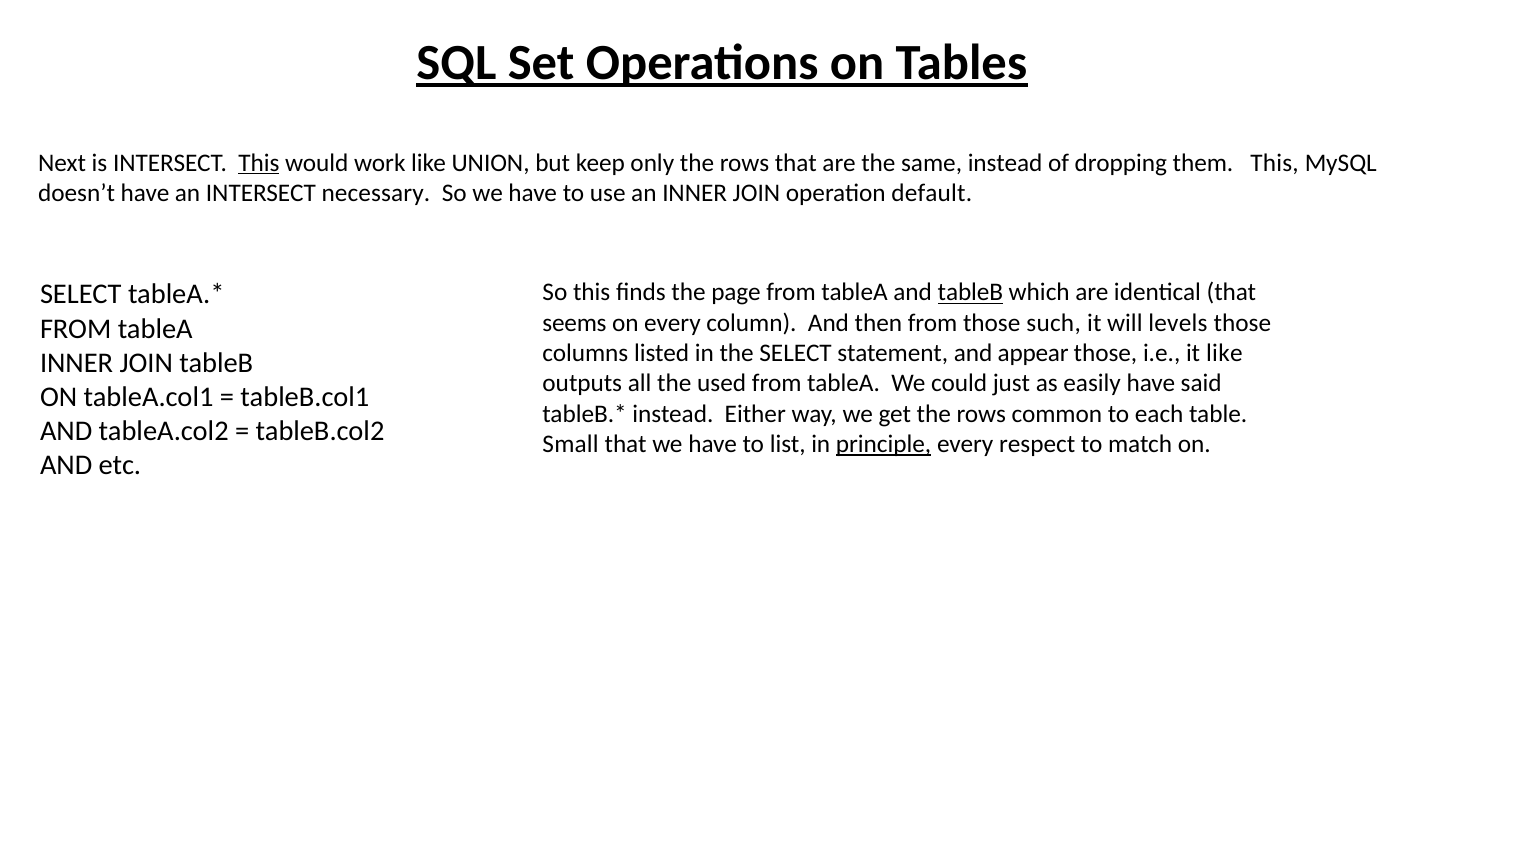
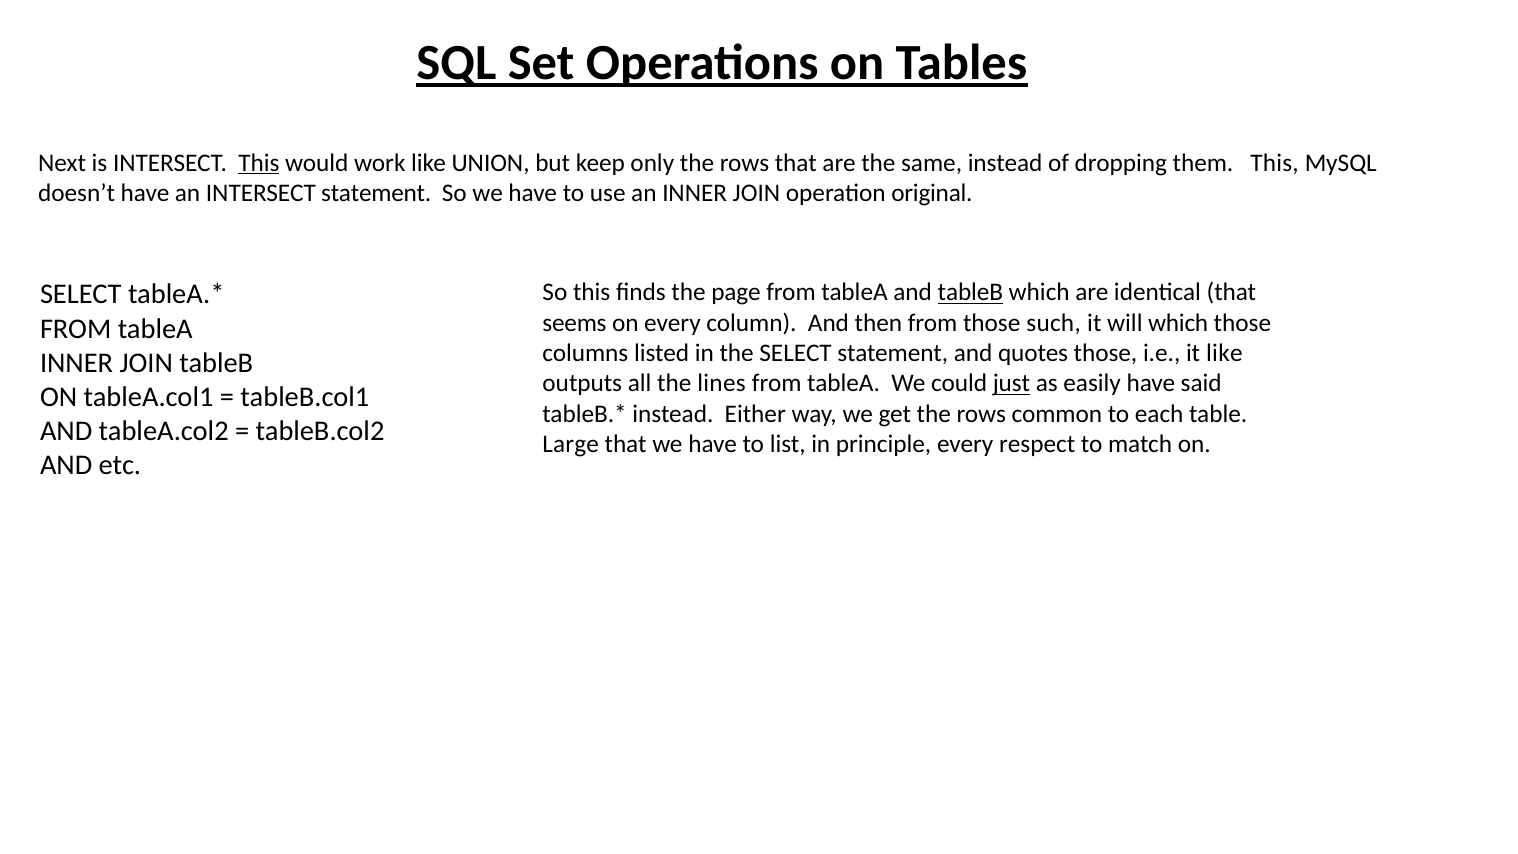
INTERSECT necessary: necessary -> statement (376, 193)
default: default -> original (932, 193)
will levels: levels -> which (1178, 323)
appear: appear -> quotes (1033, 353)
used: used -> lines (722, 383)
just underline: none -> present (1011, 383)
Small: Small -> Large (571, 444)
principle underline: present -> none (884, 444)
